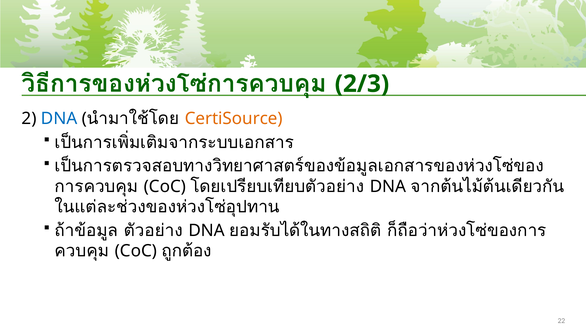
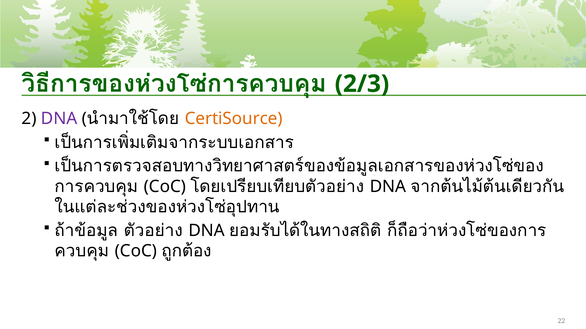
DNA colour: blue -> purple (59, 119)
